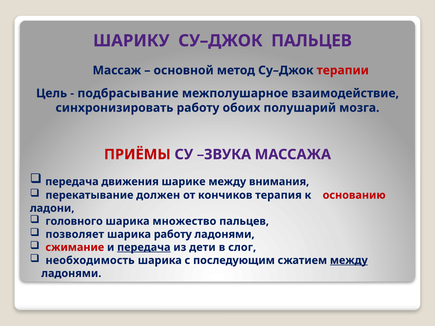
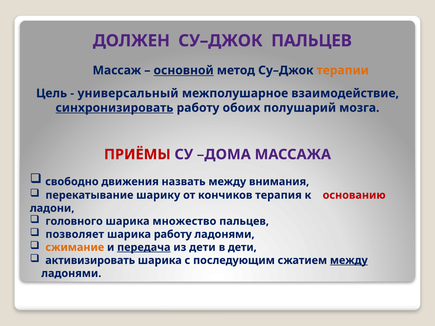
ШАРИКУ: ШАРИКУ -> ДОЛЖЕН (131, 41)
основной underline: none -> present (184, 70)
терапии colour: red -> orange (343, 70)
подбрасывание: подбрасывание -> универсальный (128, 93)
синхронизировать underline: none -> present (114, 108)
ЗВУКА: ЗВУКА -> ДОМА (224, 155)
передача: передача -> свободно (72, 182)
шарике: шарике -> назвать (184, 182)
должен: должен -> шарику (158, 195)
сжимание colour: red -> orange (75, 247)
в слог: слог -> дети (242, 247)
необходимость: необходимость -> активизировать (90, 261)
